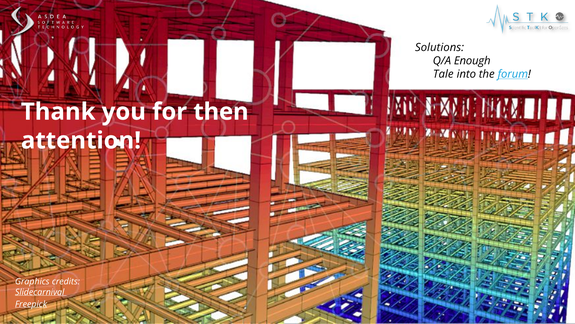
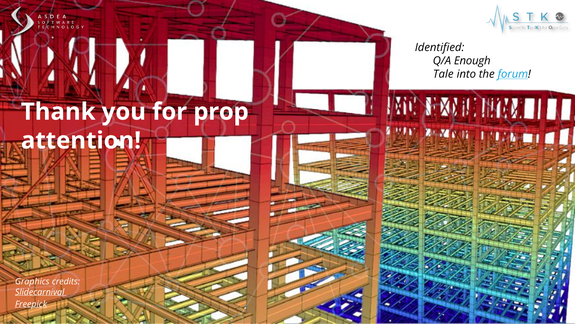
Solutions: Solutions -> Identified (440, 47)
then: then -> prop (221, 112)
